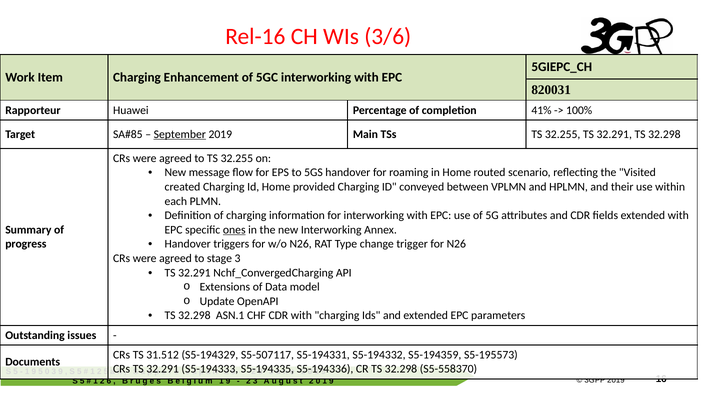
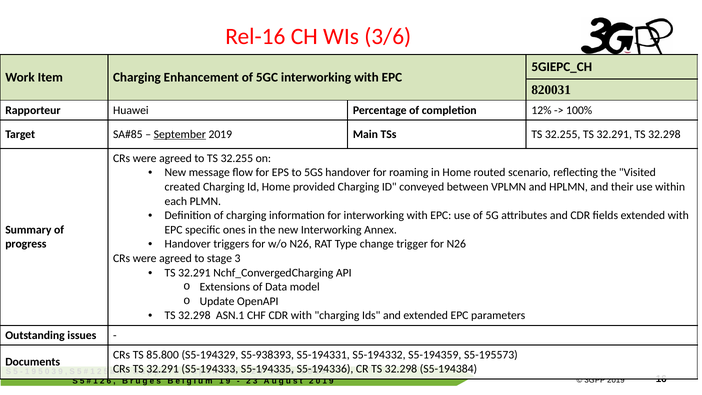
41%: 41% -> 12% (541, 110)
ones underline: present -> none (234, 230)
31.512: 31.512 -> 85.800 (163, 355)
S5-507117: S5-507117 -> S5-938393 (267, 355)
S5-558370: S5-558370 -> S5-194384 (448, 369)
